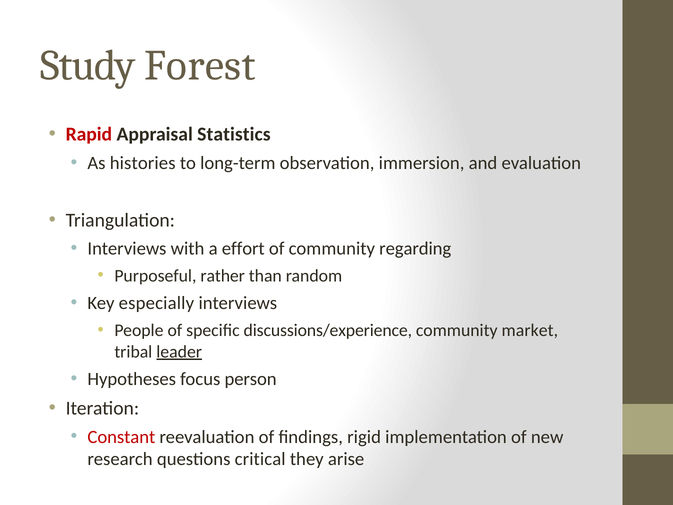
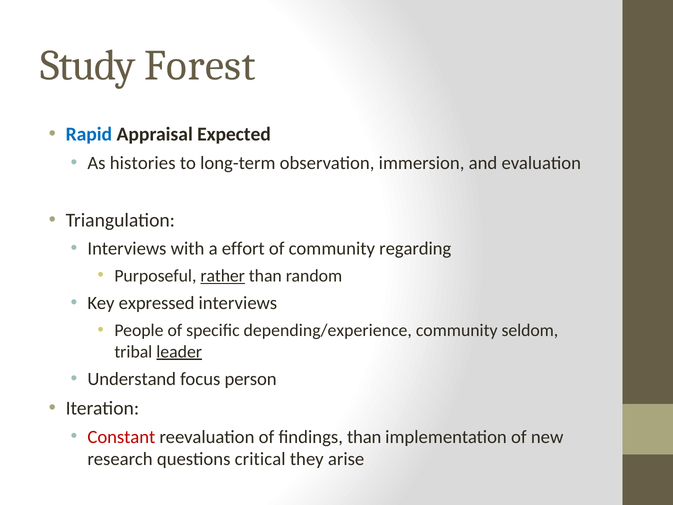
Rapid colour: red -> blue (89, 134)
Statistics: Statistics -> Expected (234, 134)
rather underline: none -> present (223, 276)
especially: especially -> expressed (157, 303)
discussions/experience: discussions/experience -> depending/experience (328, 330)
market: market -> seldom (530, 330)
Hypotheses: Hypotheses -> Understand (132, 379)
findings rigid: rigid -> than (364, 437)
